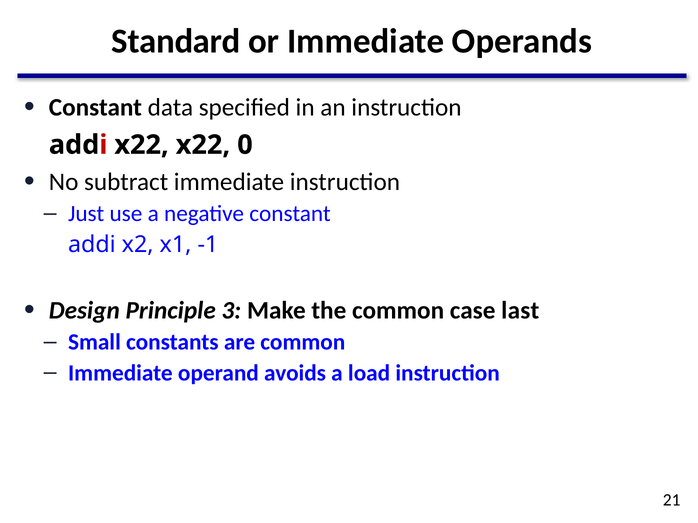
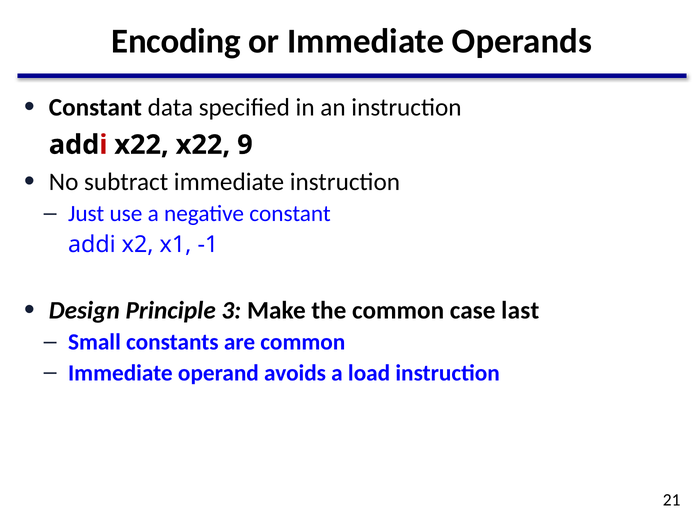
Standard: Standard -> Encoding (176, 41)
0: 0 -> 9 (245, 145)
